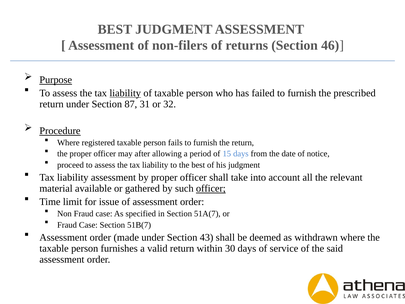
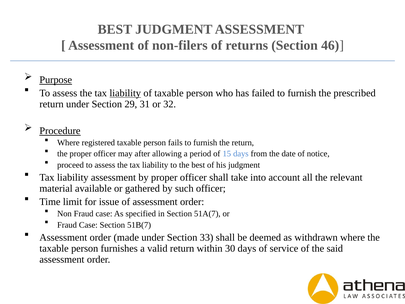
87: 87 -> 29 (131, 104)
officer underline: present -> none (211, 188)
43: 43 -> 33 (207, 237)
